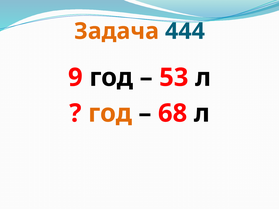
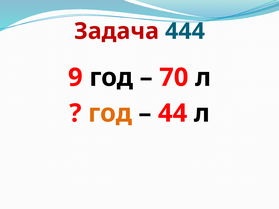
Задача colour: orange -> red (117, 31)
53: 53 -> 70 (174, 78)
68: 68 -> 44 (173, 113)
